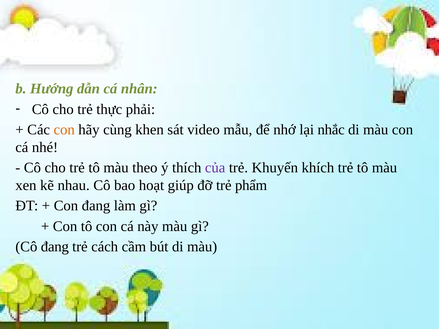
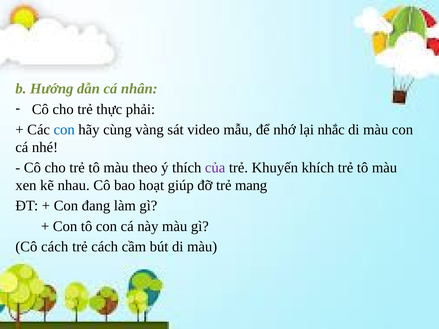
con colour: orange -> blue (64, 130)
khen: khen -> vàng (150, 130)
phẩm: phẩm -> mang (251, 185)
Cô đang: đang -> cách (55, 247)
